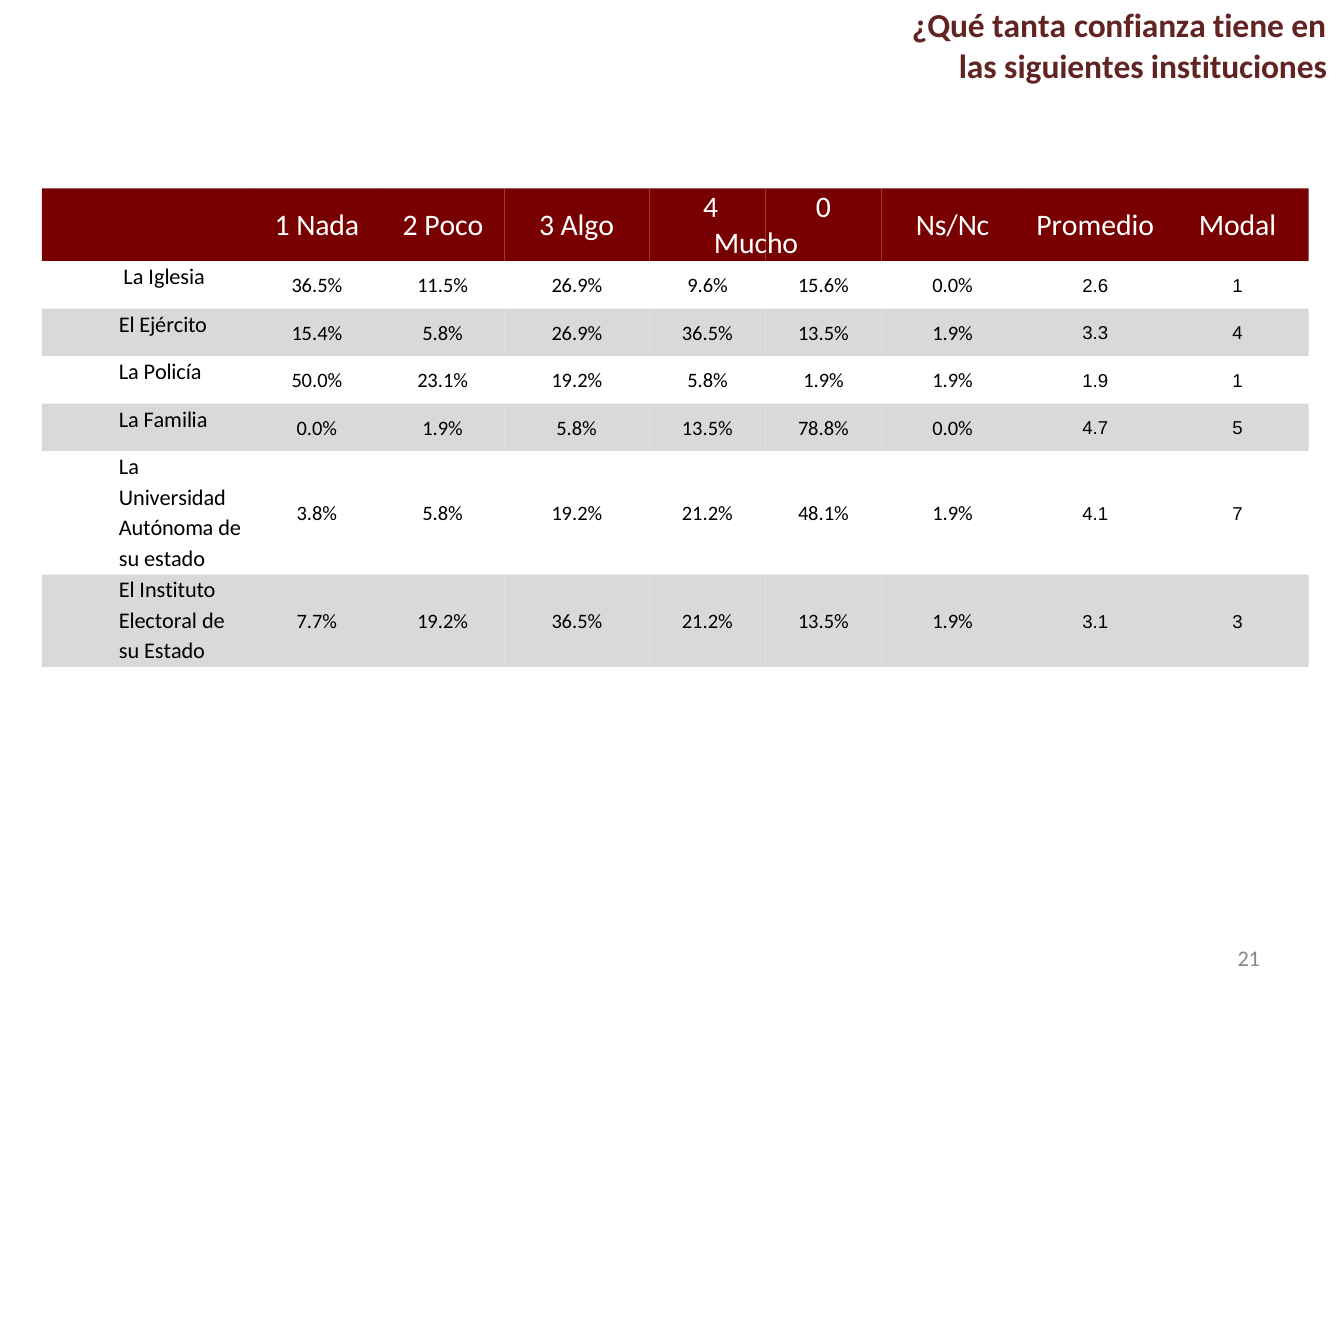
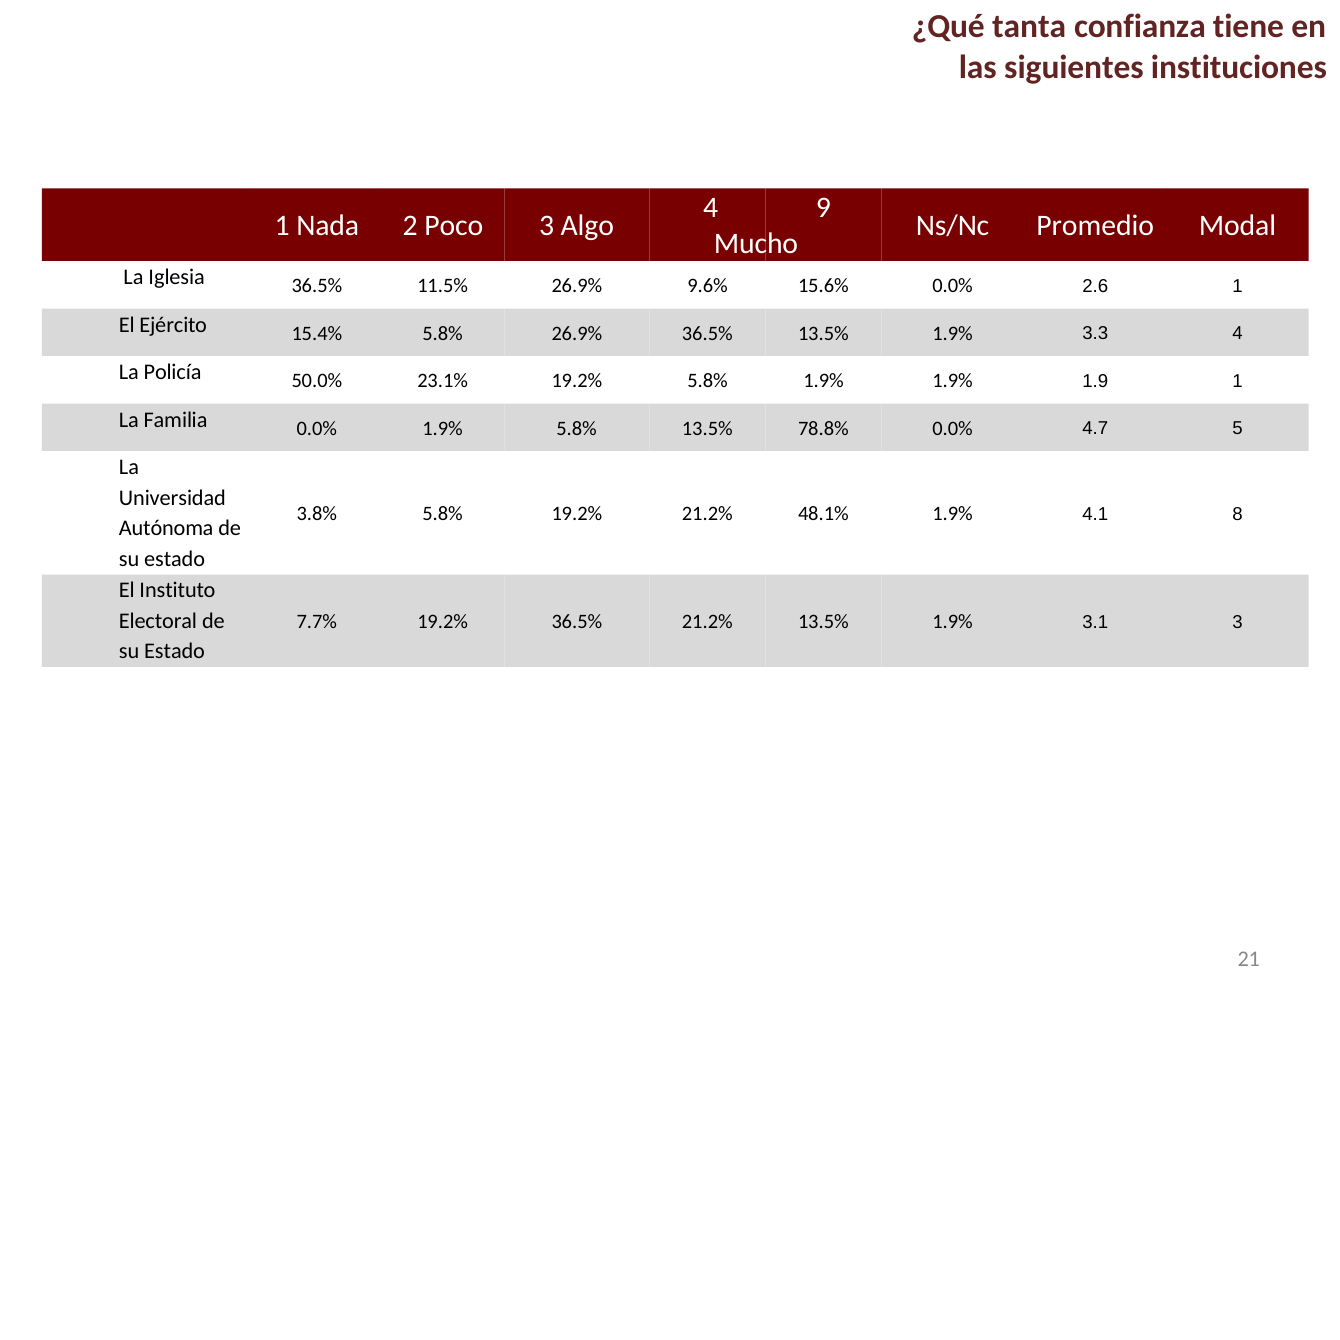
0: 0 -> 9 (824, 208)
7: 7 -> 8 (1238, 514)
